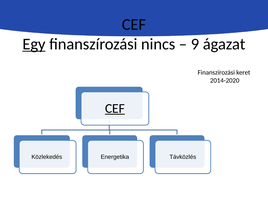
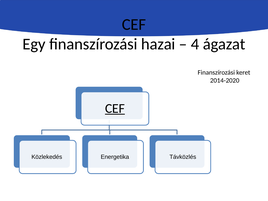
Egy underline: present -> none (34, 44)
nincs: nincs -> hazai (158, 44)
9: 9 -> 4 (195, 44)
